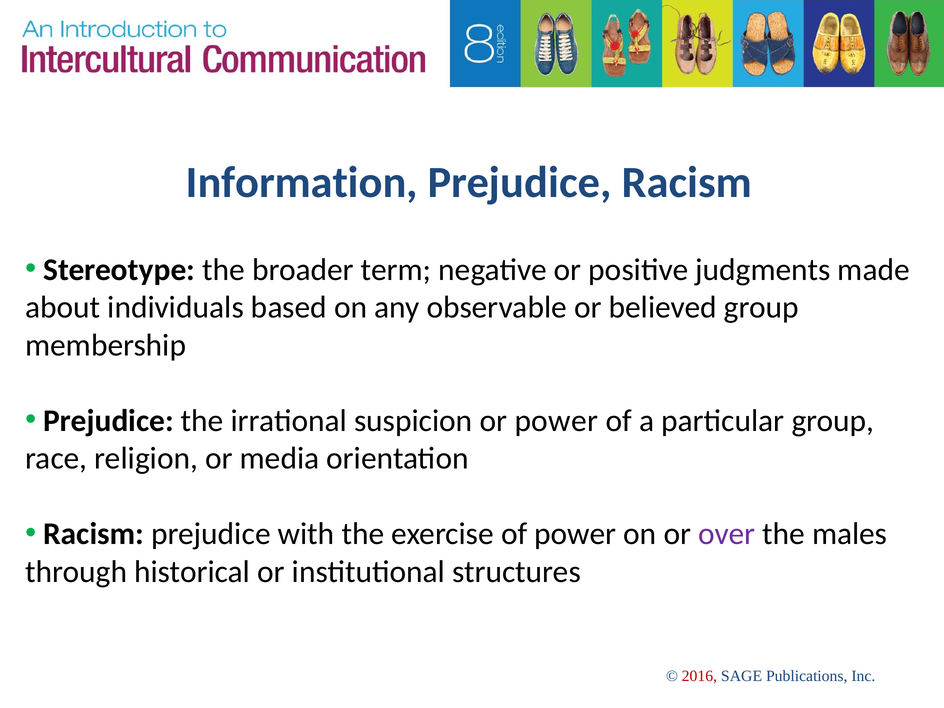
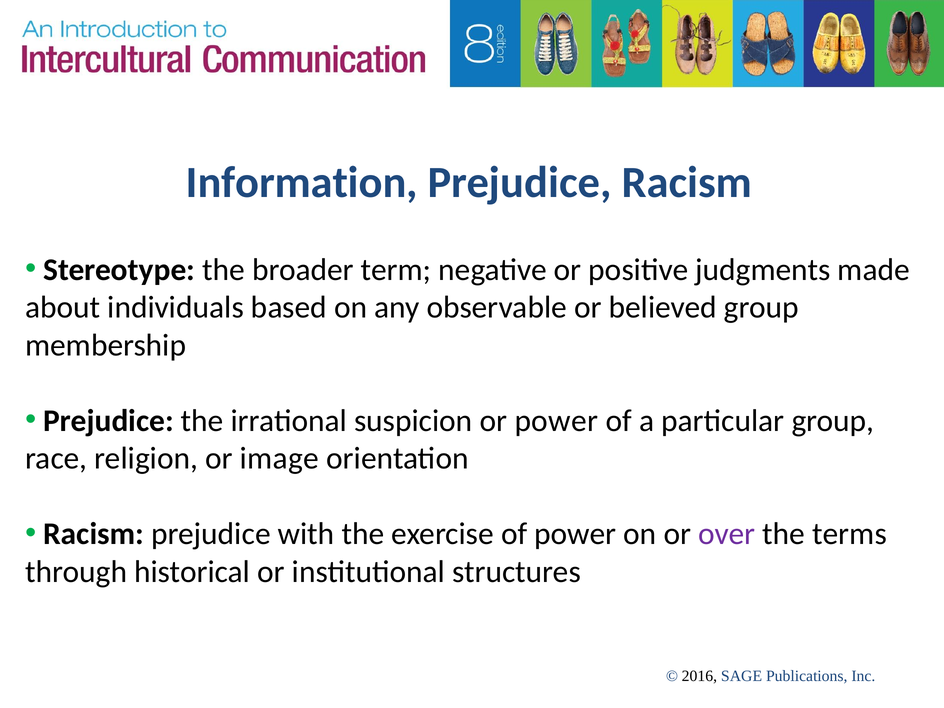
media: media -> image (279, 458)
males: males -> terms (849, 534)
2016 colour: red -> black (699, 676)
